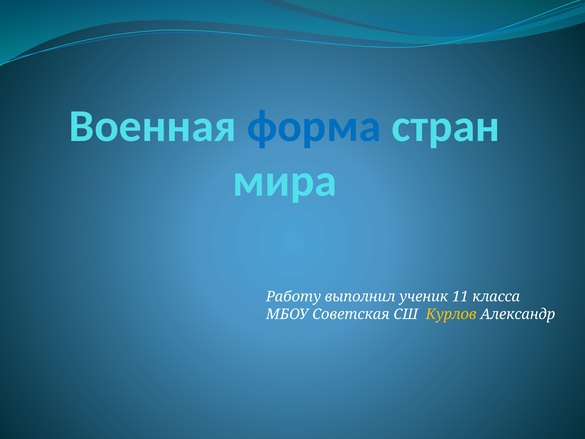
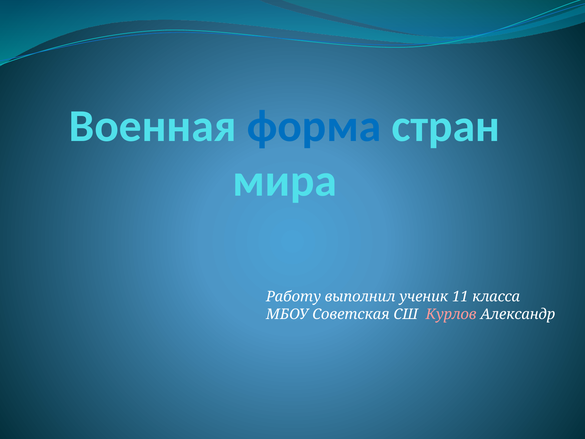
Курлов colour: yellow -> pink (451, 314)
